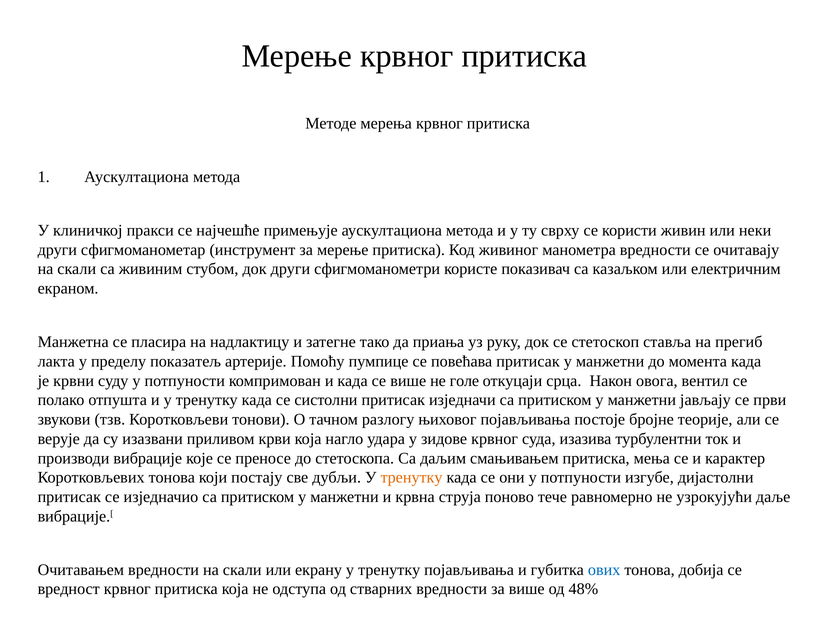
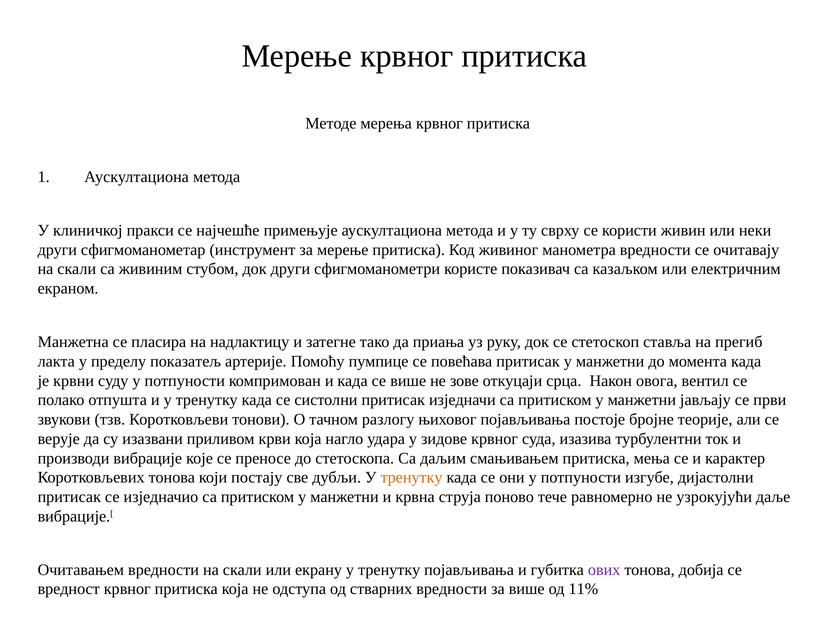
голе: голе -> зове (464, 381)
ових colour: blue -> purple (604, 570)
48%: 48% -> 11% (583, 589)
